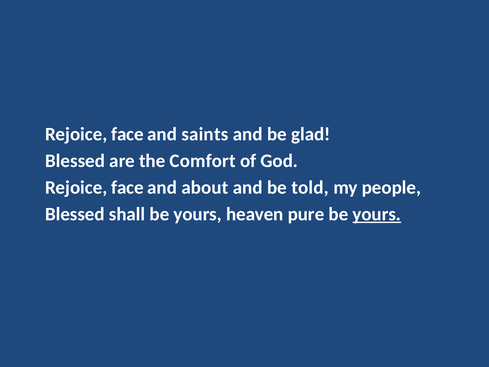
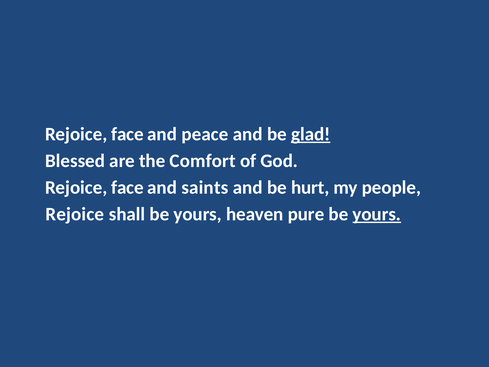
saints: saints -> peace (205, 134)
glad underline: none -> present (311, 134)
about: about -> saints (205, 187)
told: told -> hurt (310, 187)
Blessed: Blessed -> Rejoice (75, 214)
